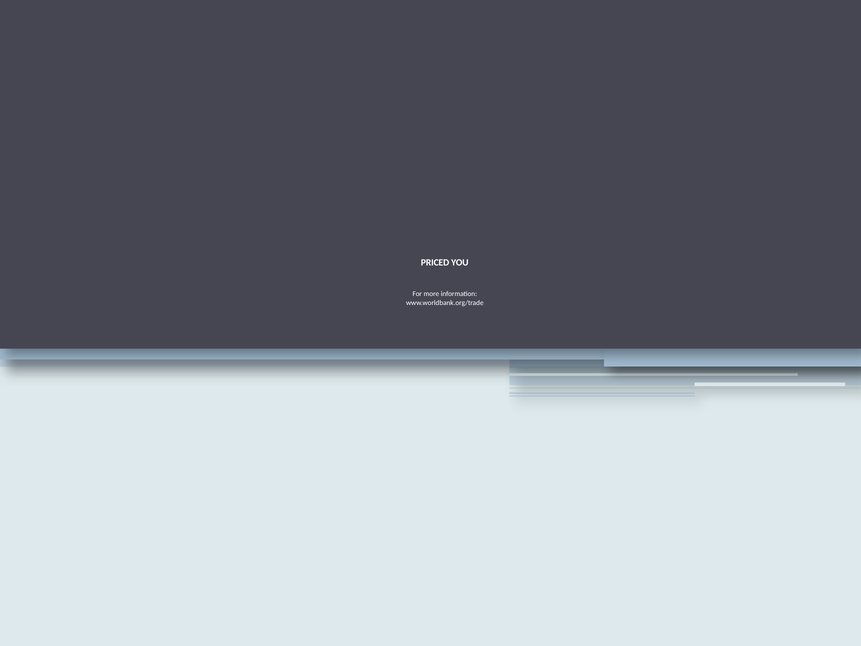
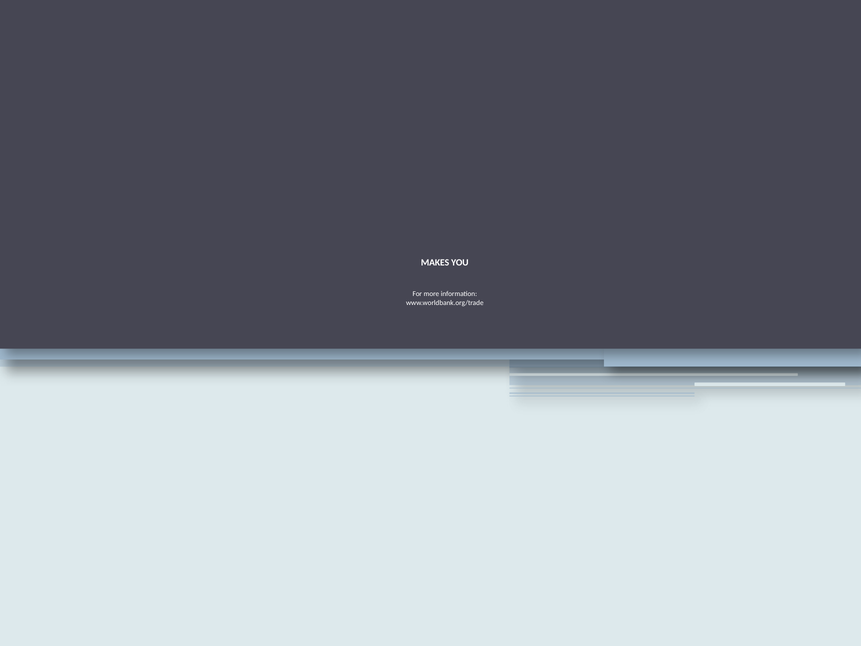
PRICED: PRICED -> MAKES (435, 263)
